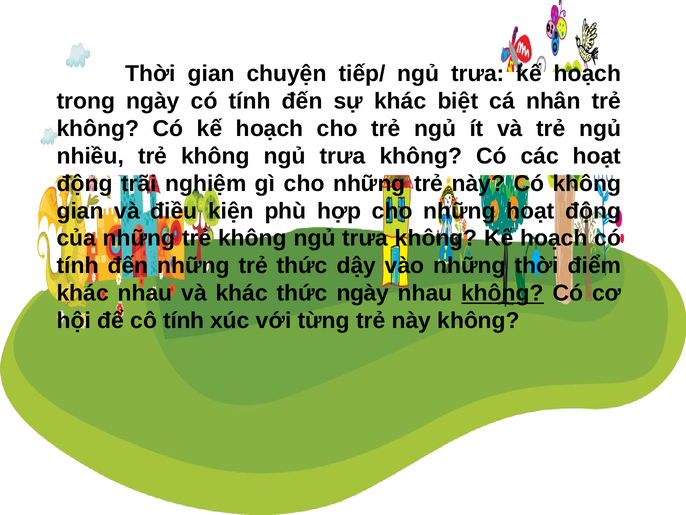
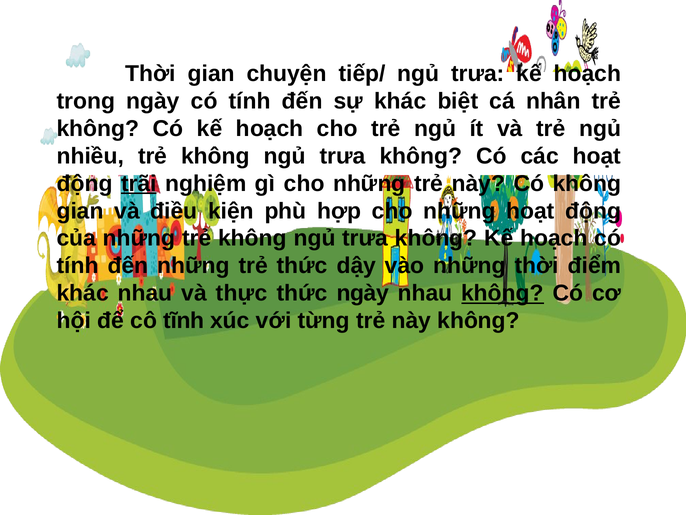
trãi underline: none -> present (139, 183)
và khác: khác -> thực (242, 293)
cô tính: tính -> tĩnh (184, 321)
